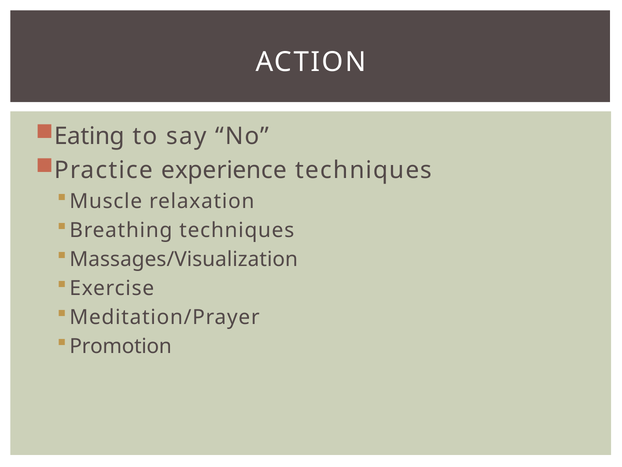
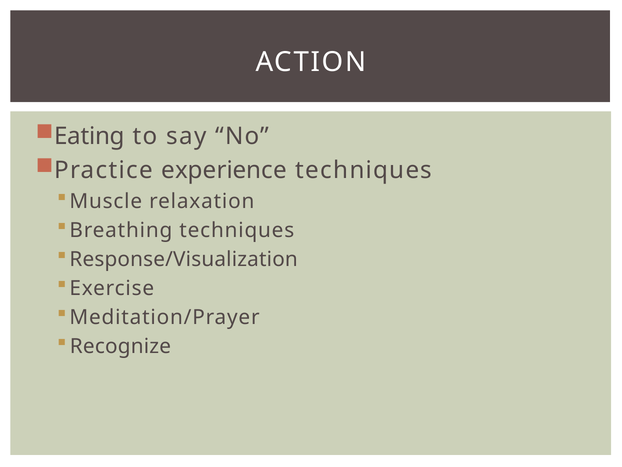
Massages/Visualization: Massages/Visualization -> Response/Visualization (184, 259)
Promotion: Promotion -> Recognize (120, 346)
